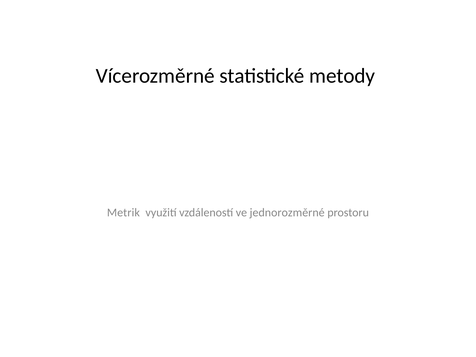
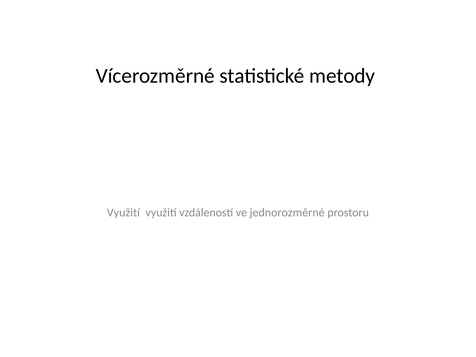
Metrik: Metrik -> Využití (123, 213)
